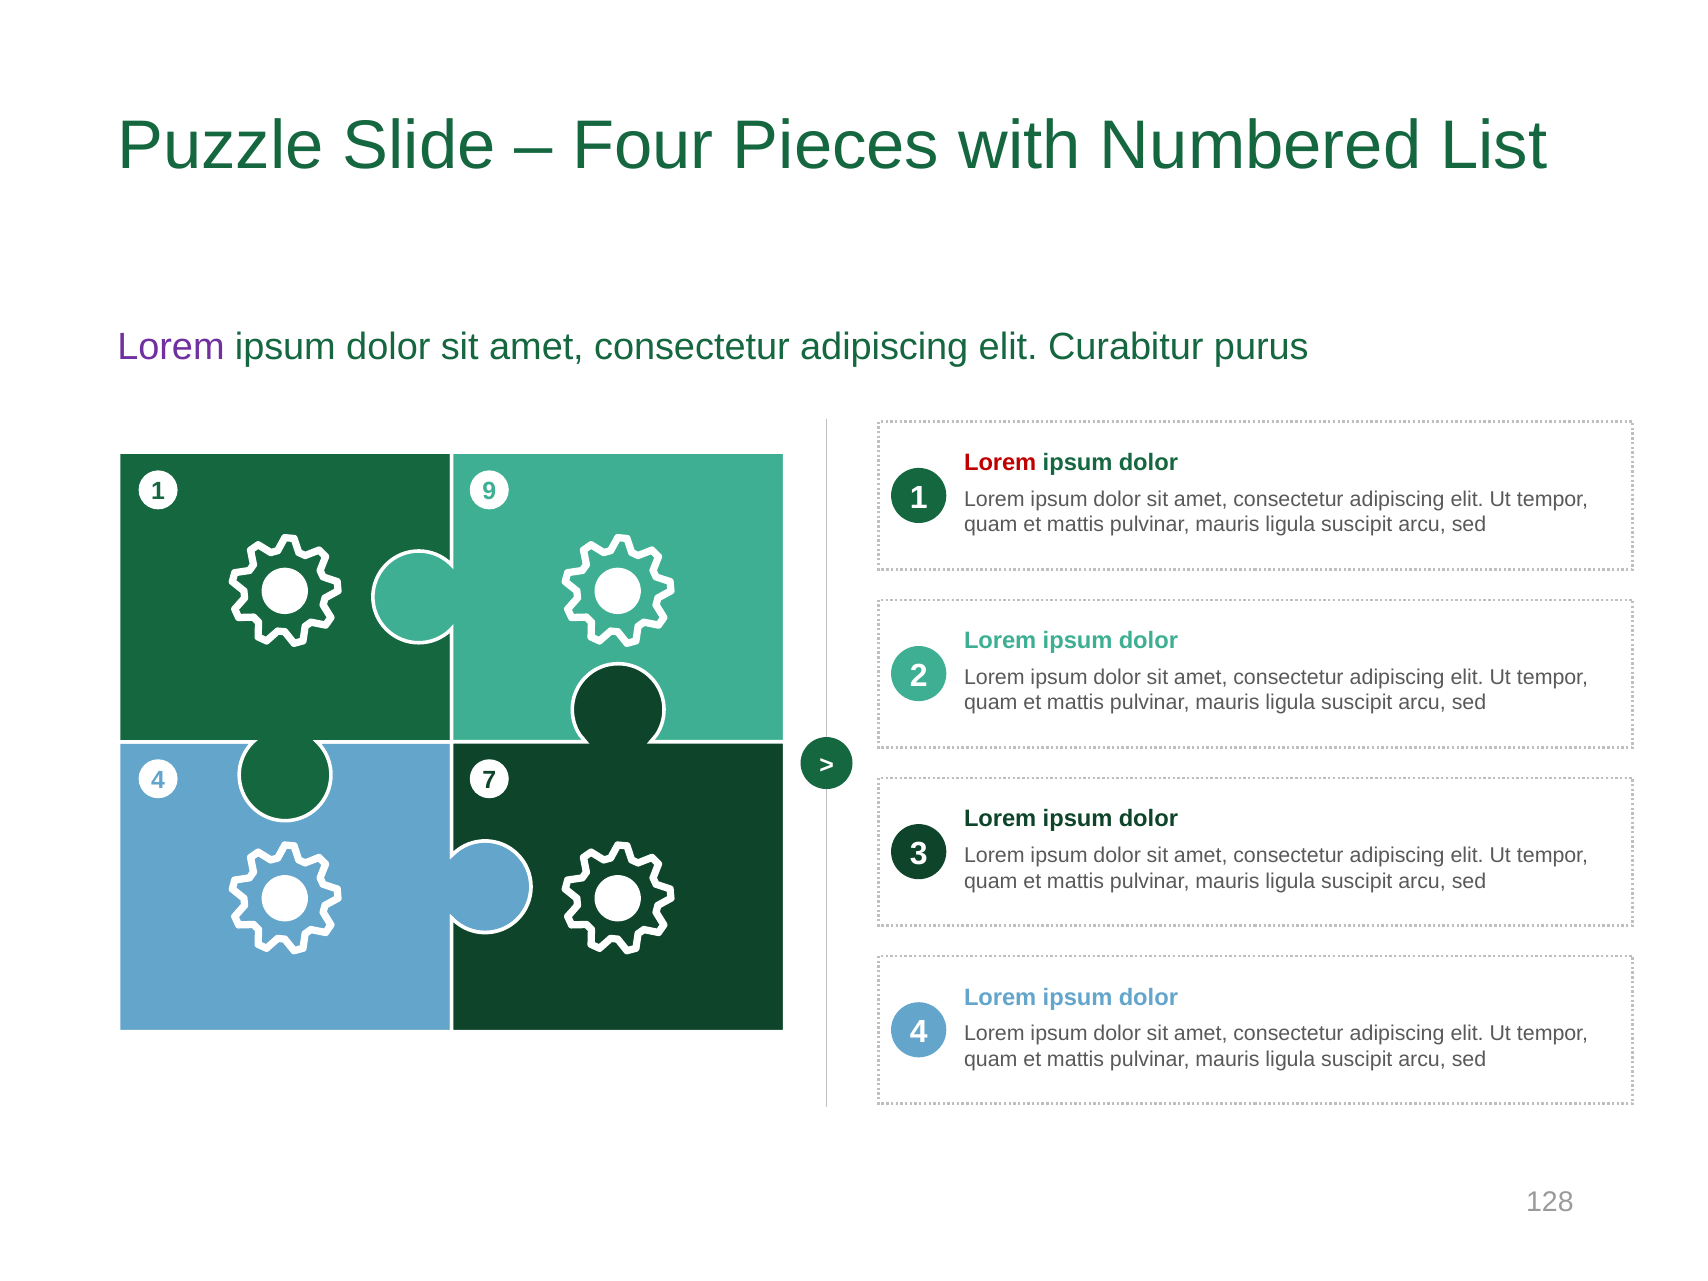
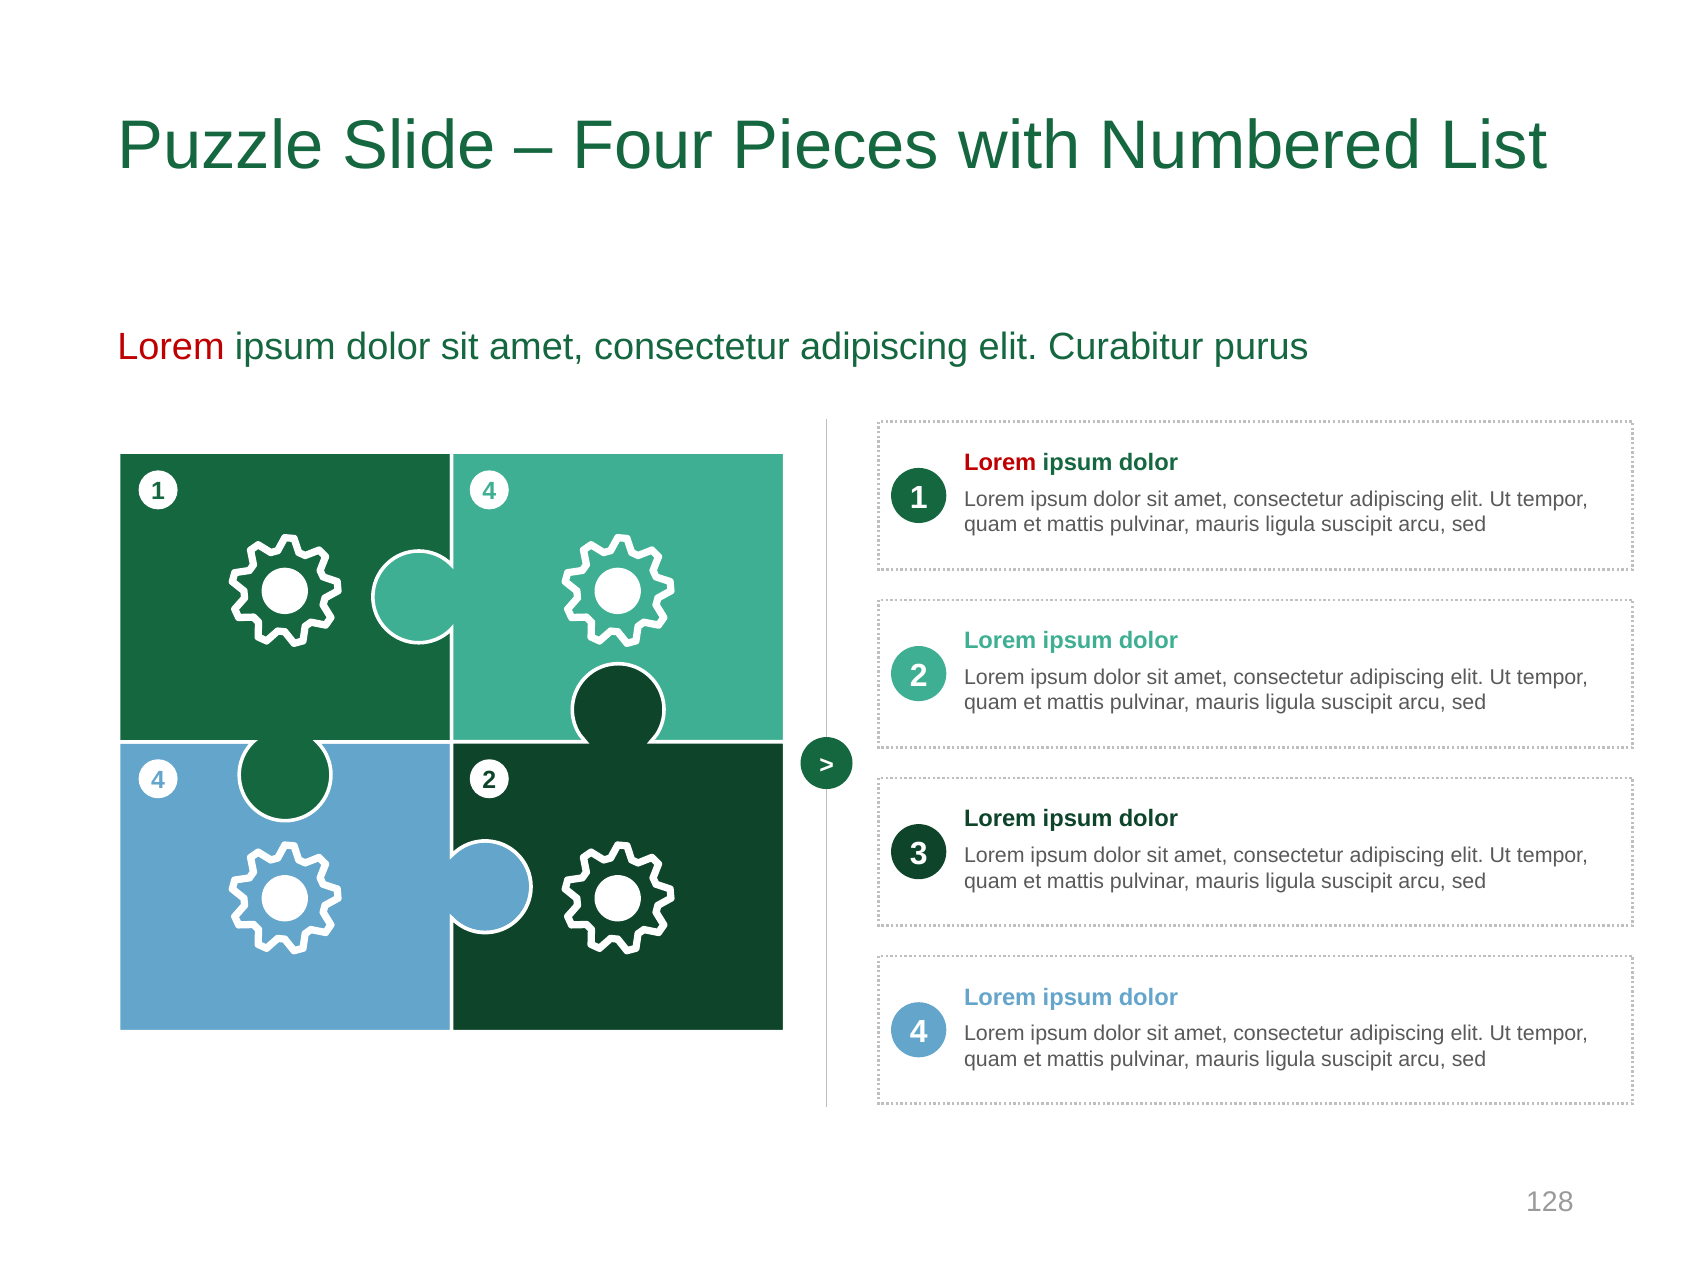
Lorem colour: purple -> red (171, 347)
1 9: 9 -> 4 (489, 492)
4 7: 7 -> 2 (489, 780)
